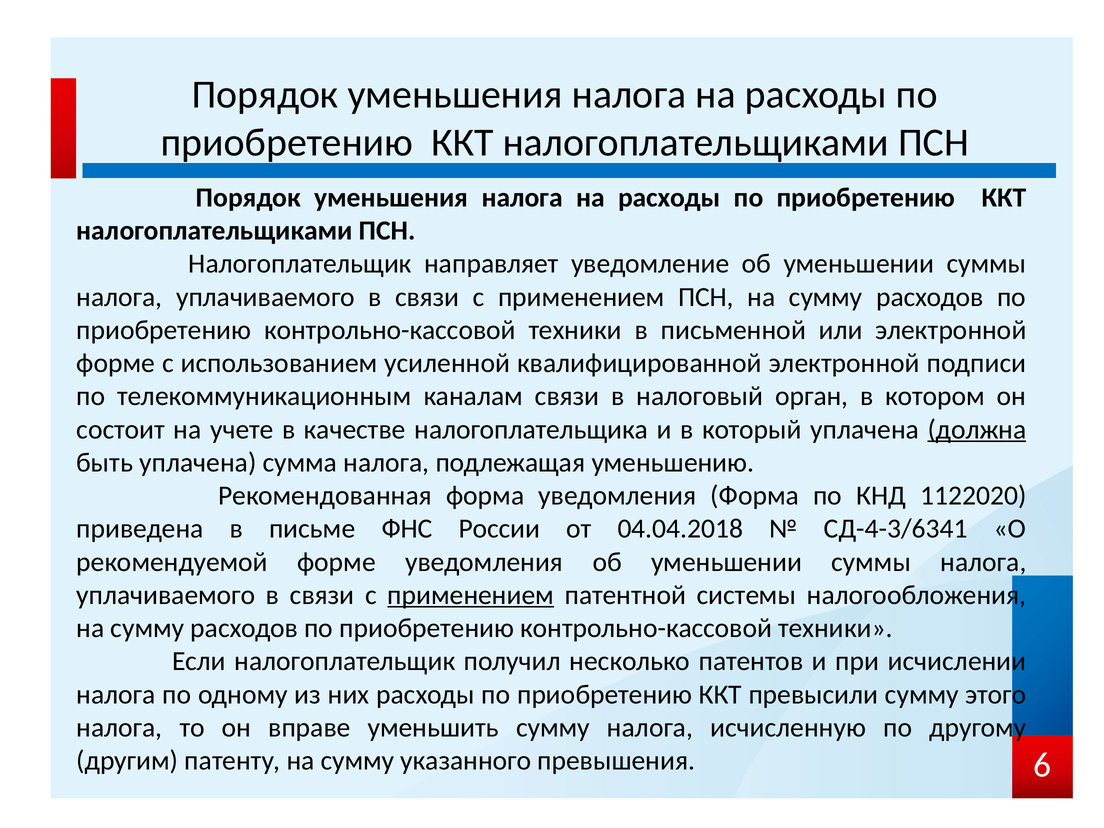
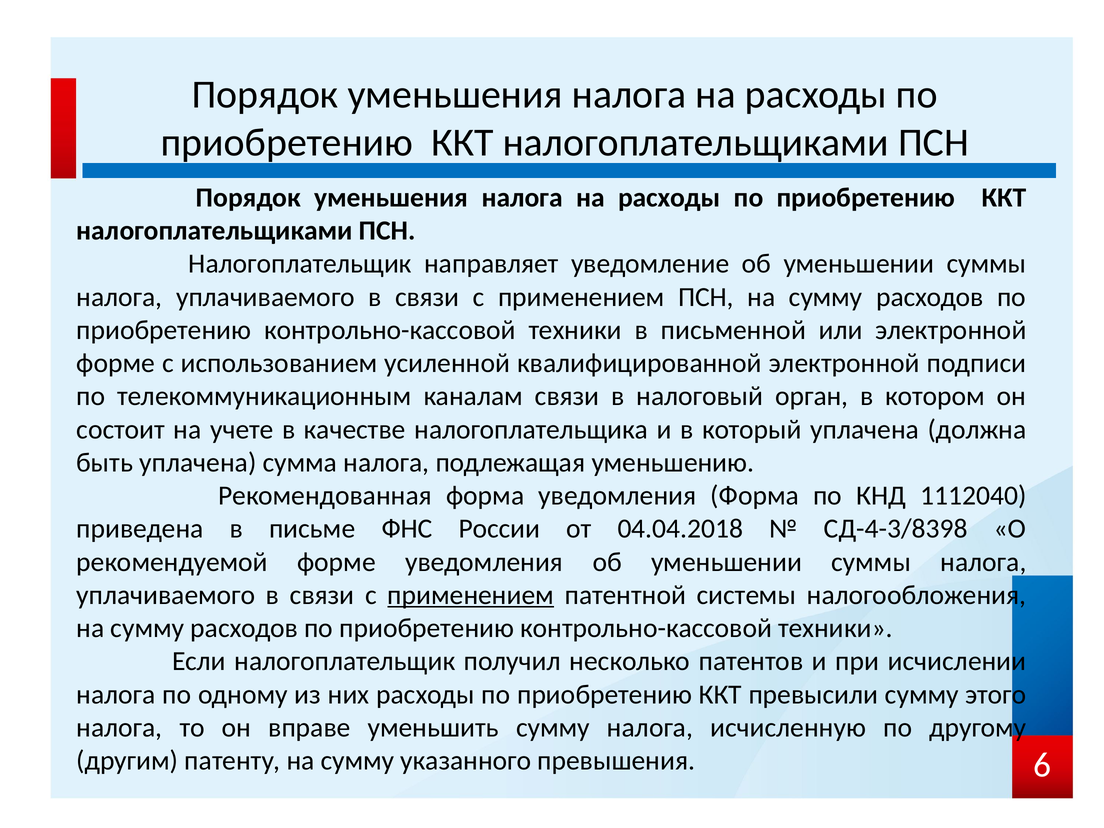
должна underline: present -> none (977, 429)
1122020: 1122020 -> 1112040 (973, 496)
СД-4-3/6341: СД-4-3/6341 -> СД-4-3/8398 (896, 529)
